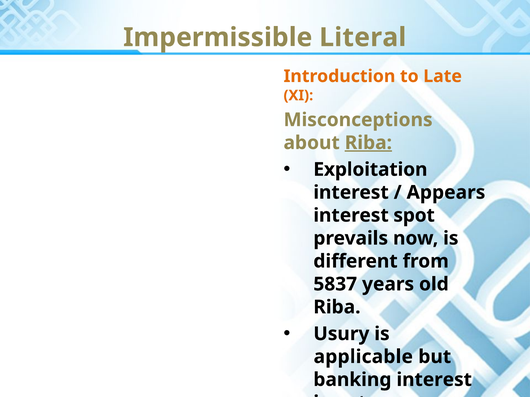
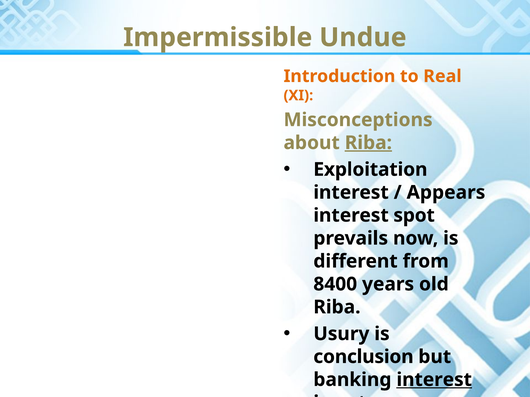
Literal: Literal -> Undue (363, 37)
Late: Late -> Real (442, 76)
5837: 5837 -> 8400 (335, 284)
applicable: applicable -> conclusion (363, 357)
interest underline: none -> present (434, 380)
